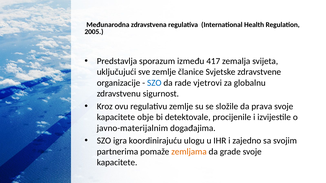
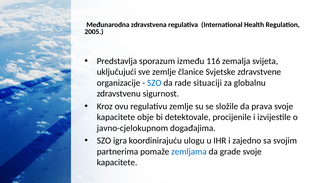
417: 417 -> 116 (213, 61)
vjetrovi: vjetrovi -> situaciji (208, 83)
javno-materijalnim: javno-materijalnim -> javno-cjelokupnom (132, 128)
zemljama colour: orange -> blue (189, 152)
